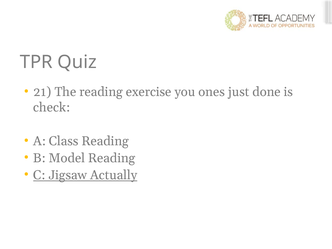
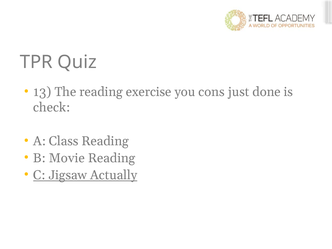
21: 21 -> 13 (42, 92)
ones: ones -> cons (212, 92)
Model: Model -> Movie (67, 158)
